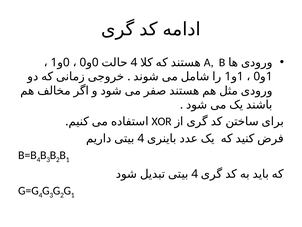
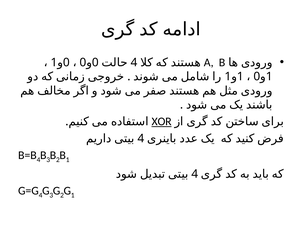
XOR underline: none -> present (162, 121)
